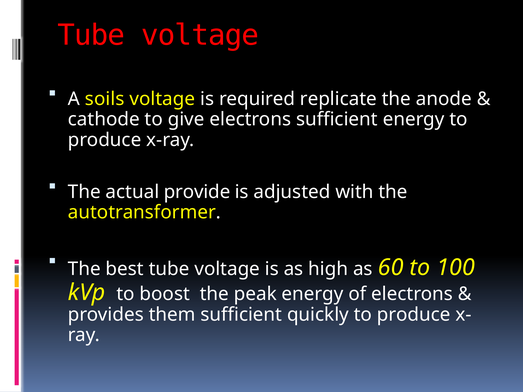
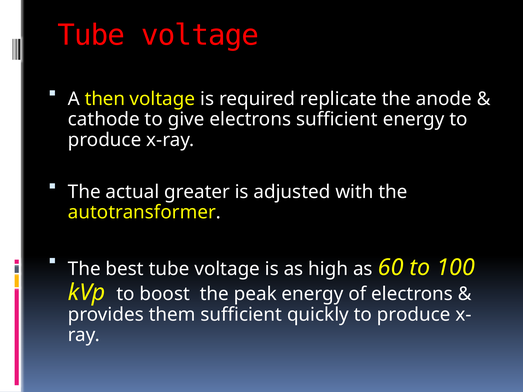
soils: soils -> then (105, 99)
provide: provide -> greater (197, 192)
